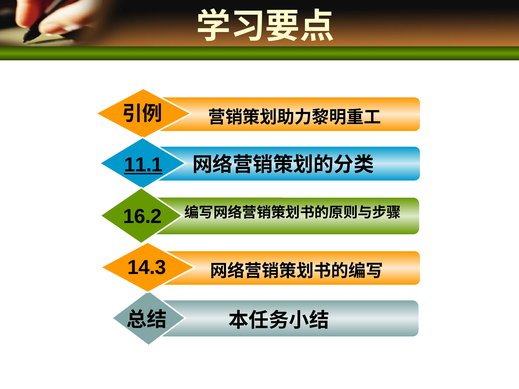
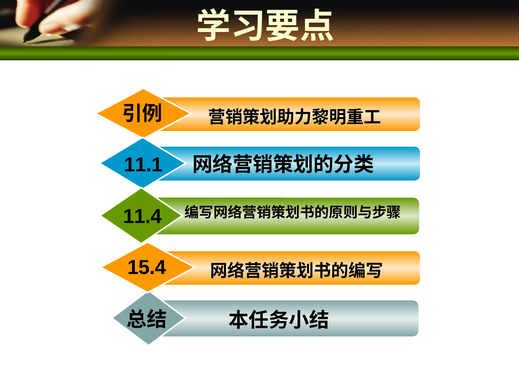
11.1 underline: present -> none (143, 165)
16.2: 16.2 -> 11.4 (142, 217)
14.3: 14.3 -> 15.4 (147, 268)
